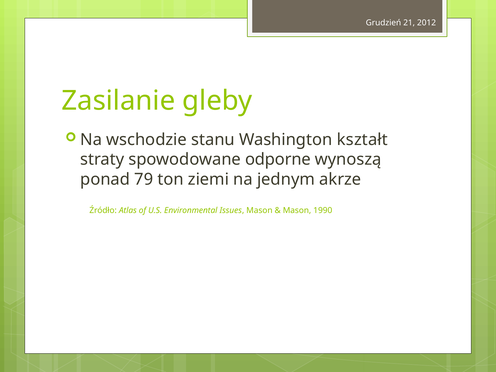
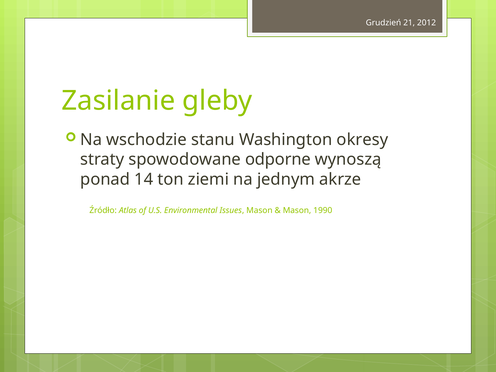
kształt: kształt -> okresy (362, 140)
79: 79 -> 14 (144, 179)
